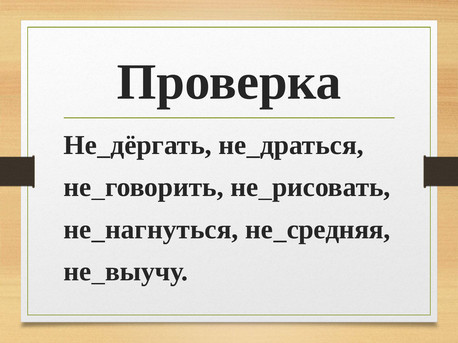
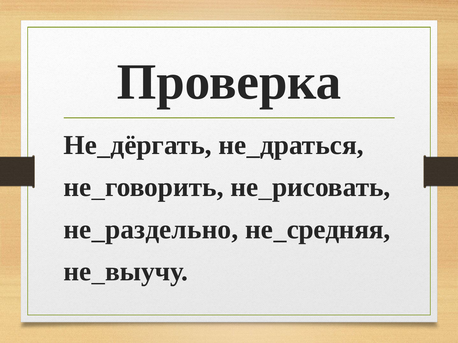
нагнуться: нагнуться -> раздельно (172, 230)
